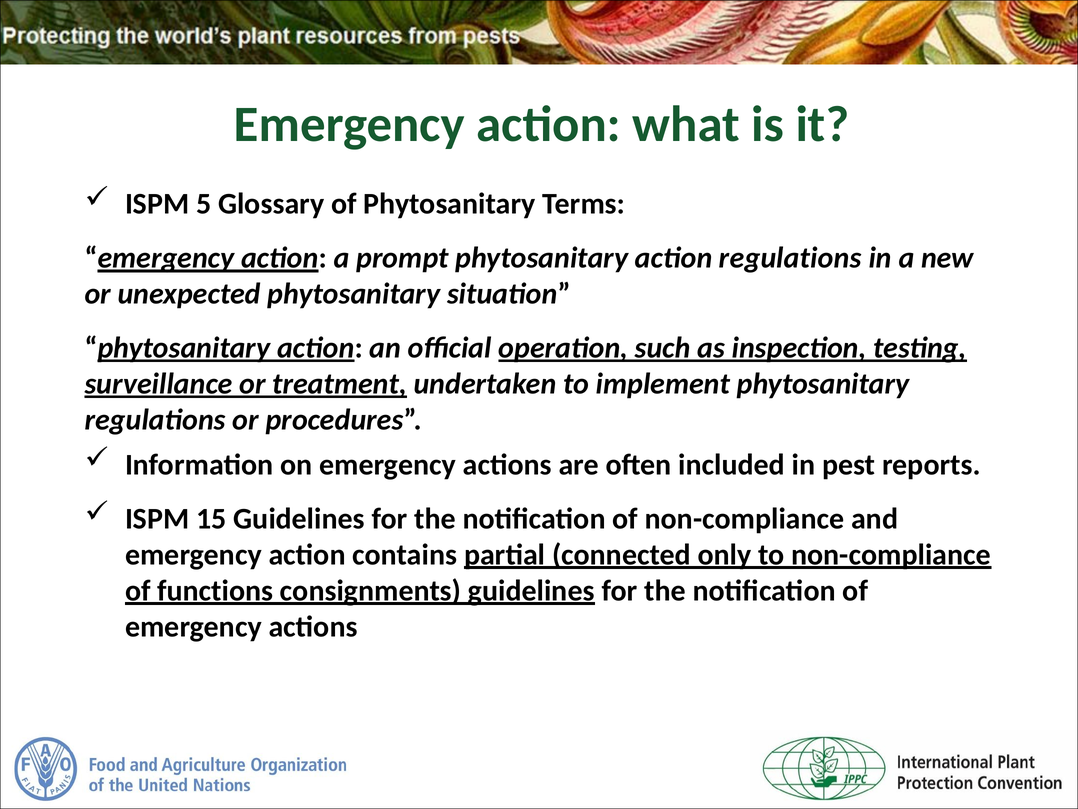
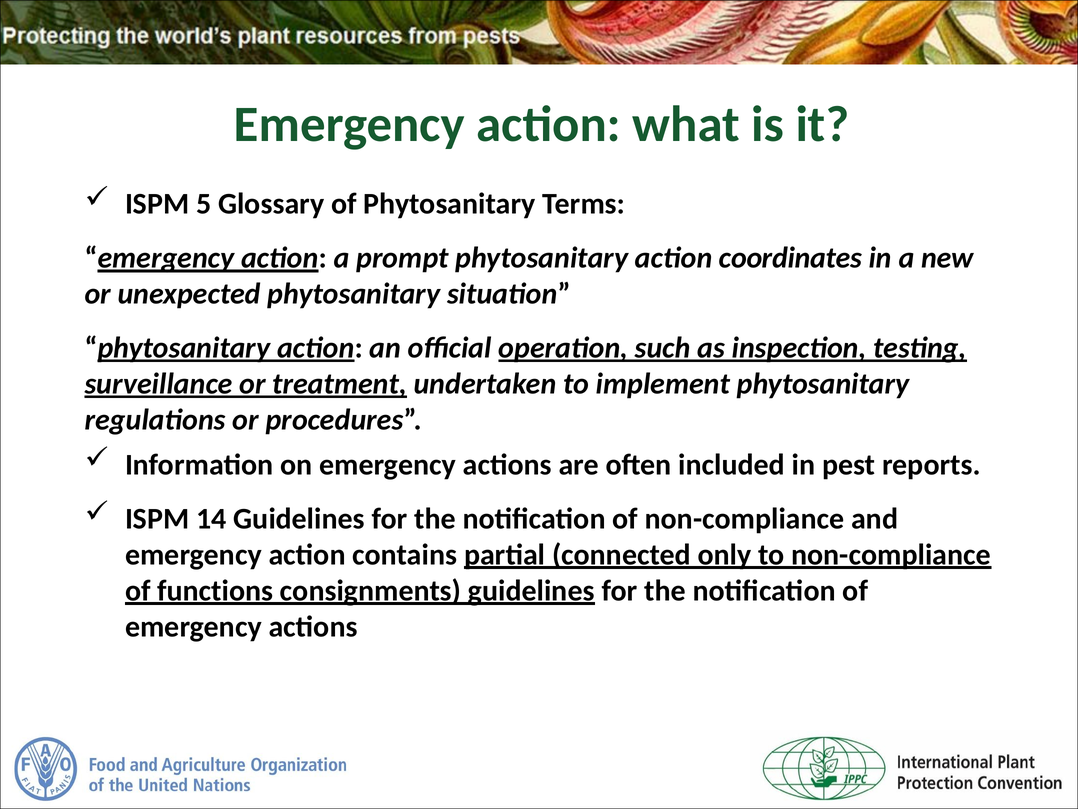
action regulations: regulations -> coordinates (791, 258)
15: 15 -> 14 (211, 518)
